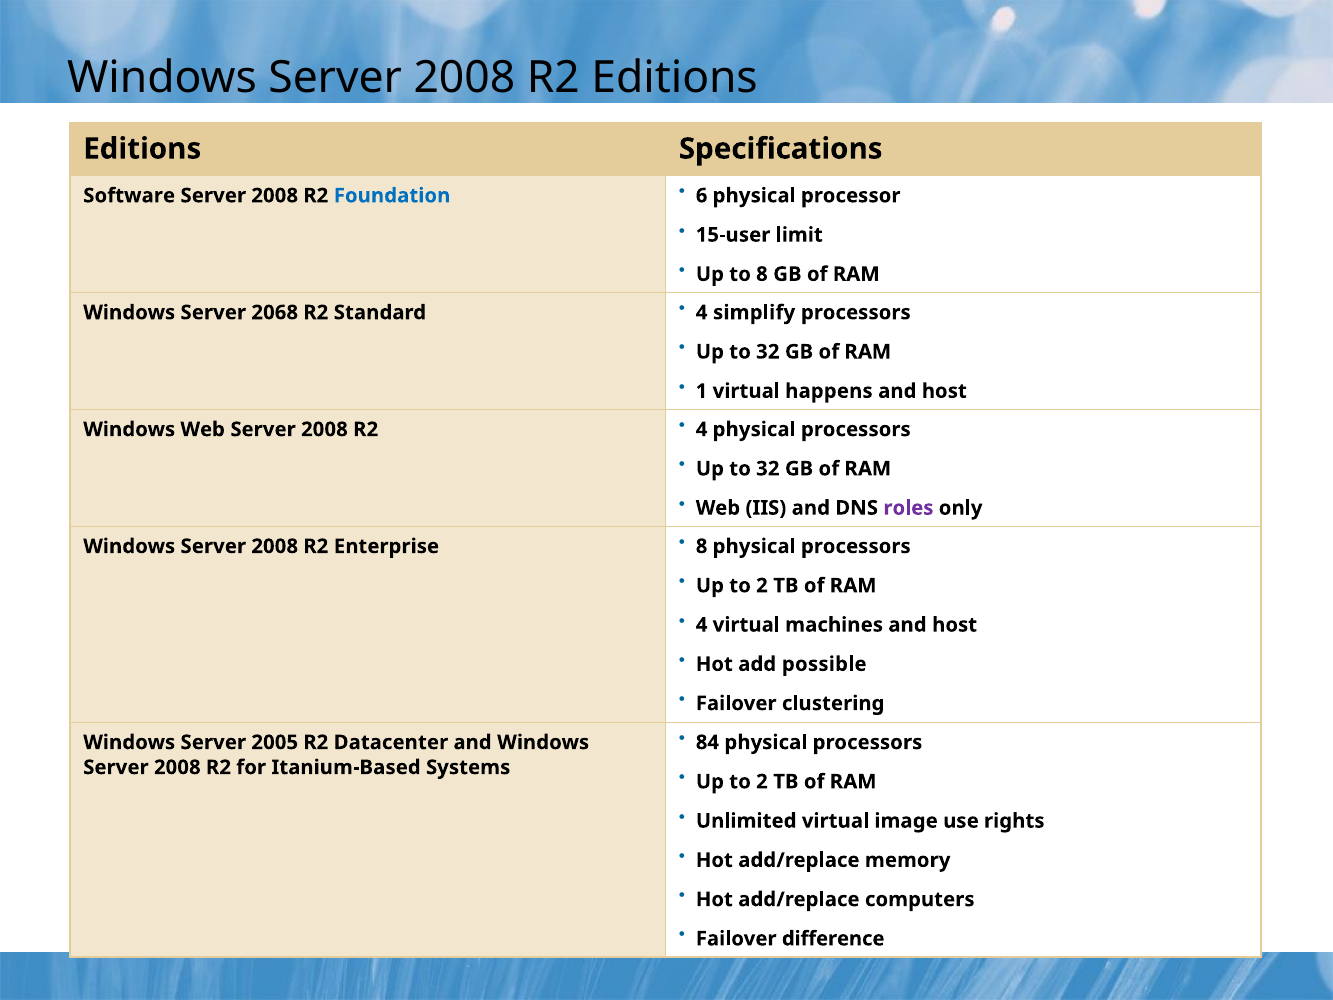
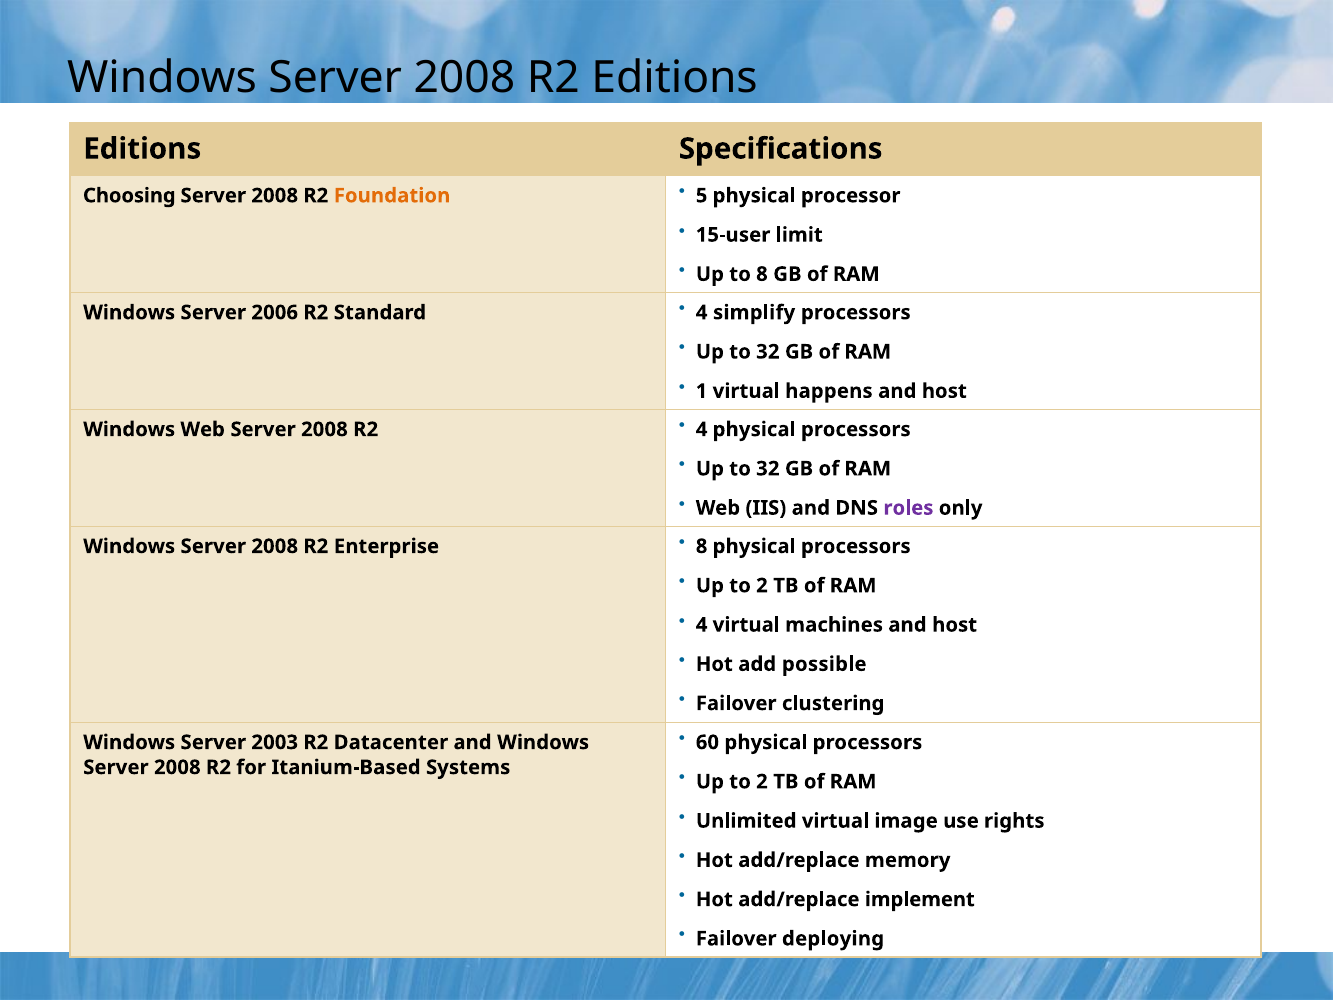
Software: Software -> Choosing (129, 196)
Foundation colour: blue -> orange (392, 196)
6: 6 -> 5 (702, 196)
2068: 2068 -> 2006 (275, 312)
84: 84 -> 60 (707, 742)
2005: 2005 -> 2003 (275, 742)
computers: computers -> implement (920, 899)
difference: difference -> deploying (833, 939)
